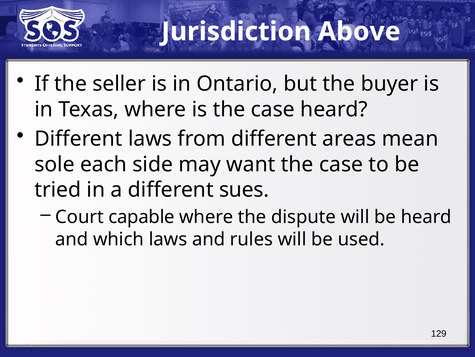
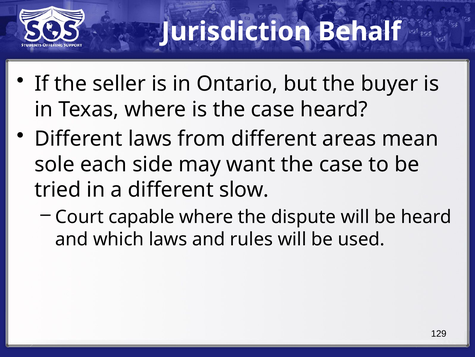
Above: Above -> Behalf (359, 32)
sues: sues -> slow (244, 189)
